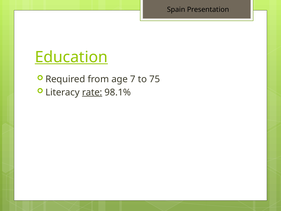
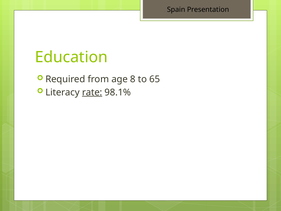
Education underline: present -> none (71, 57)
7: 7 -> 8 (133, 79)
75: 75 -> 65 (155, 79)
